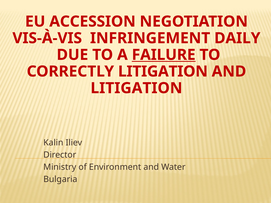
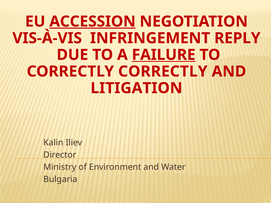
ACCESSION underline: none -> present (93, 22)
DAILY: DAILY -> REPLY (237, 38)
CORRECTLY LITIGATION: LITIGATION -> CORRECTLY (163, 72)
